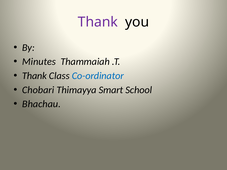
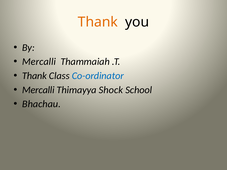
Thank colour: purple -> orange (98, 22)
Minutes: Minutes -> Mercalli (39, 62)
Chobari: Chobari -> Mercalli (38, 90)
Smart: Smart -> Shock (111, 90)
